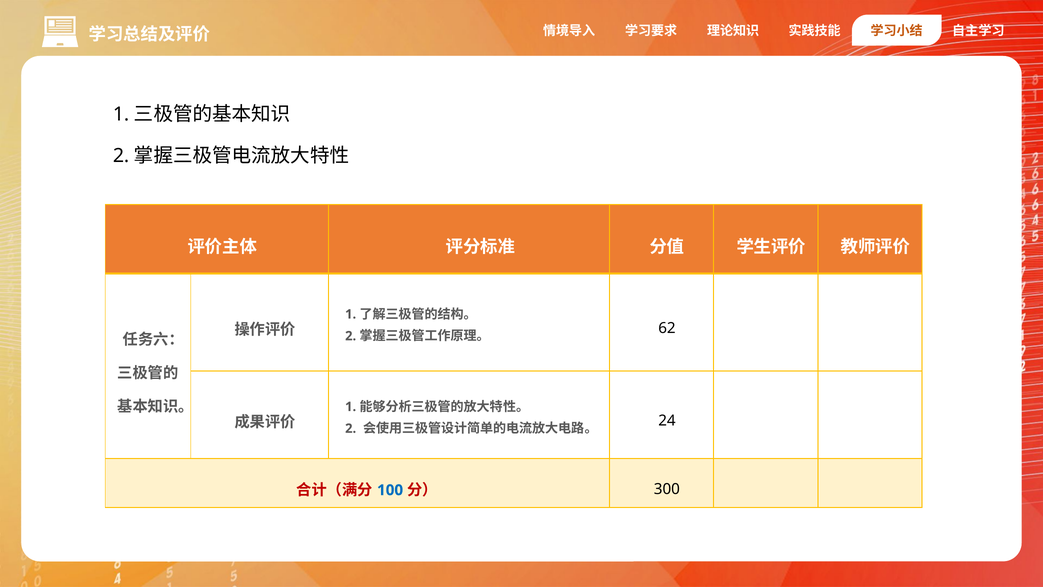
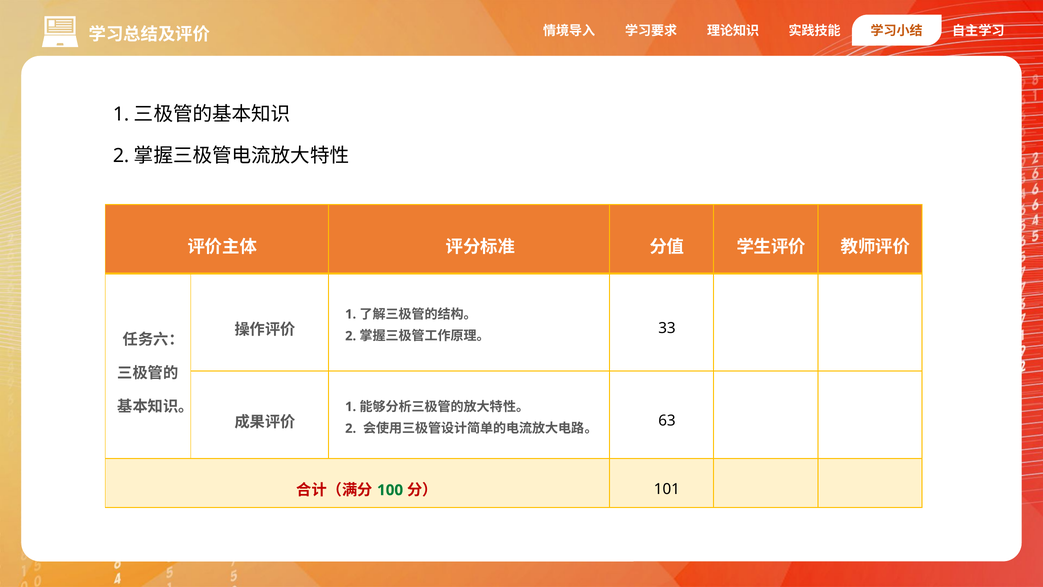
62: 62 -> 33 (667, 328)
24: 24 -> 63 (667, 421)
100 colour: blue -> green (390, 490)
300: 300 -> 101 (667, 489)
